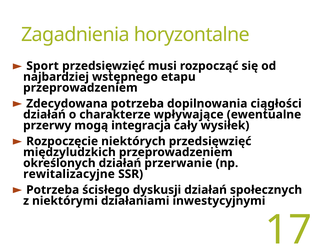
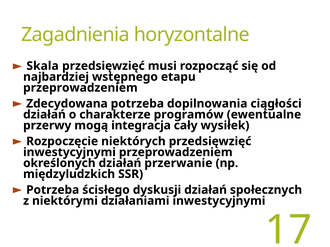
Sport: Sport -> Skala (43, 66)
wpływające: wpływające -> programów (189, 115)
międzyludzkich: międzyludzkich -> inwestycyjnymi (69, 152)
rewitalizacyjne: rewitalizacyjne -> międzyludzkich (69, 174)
